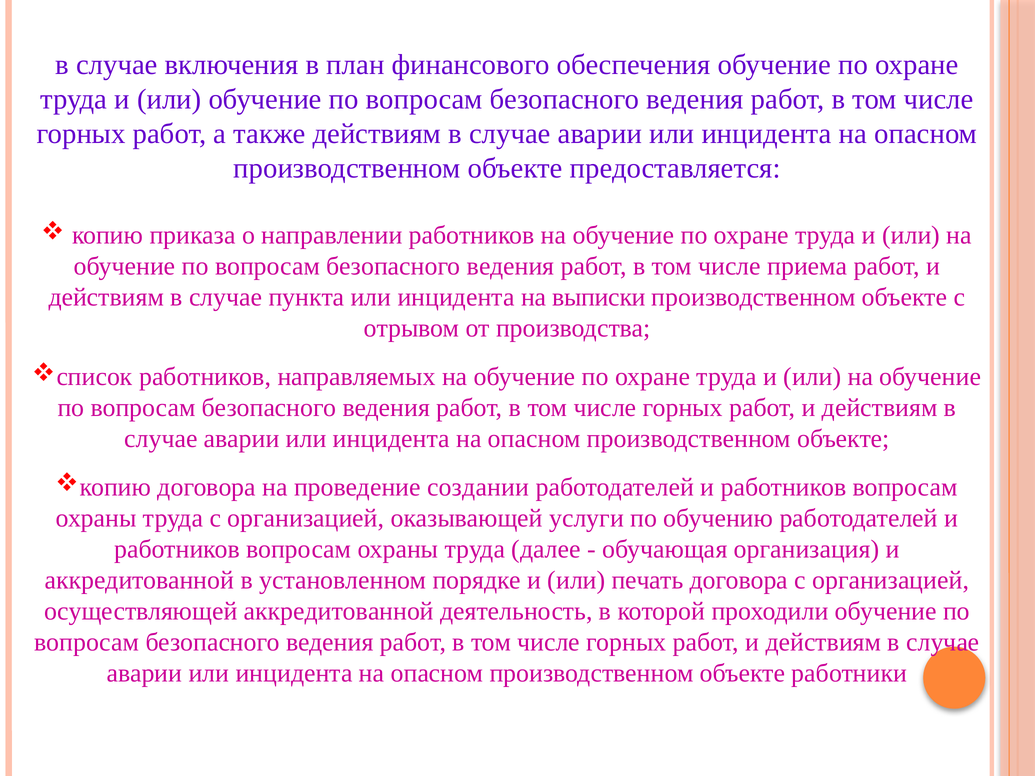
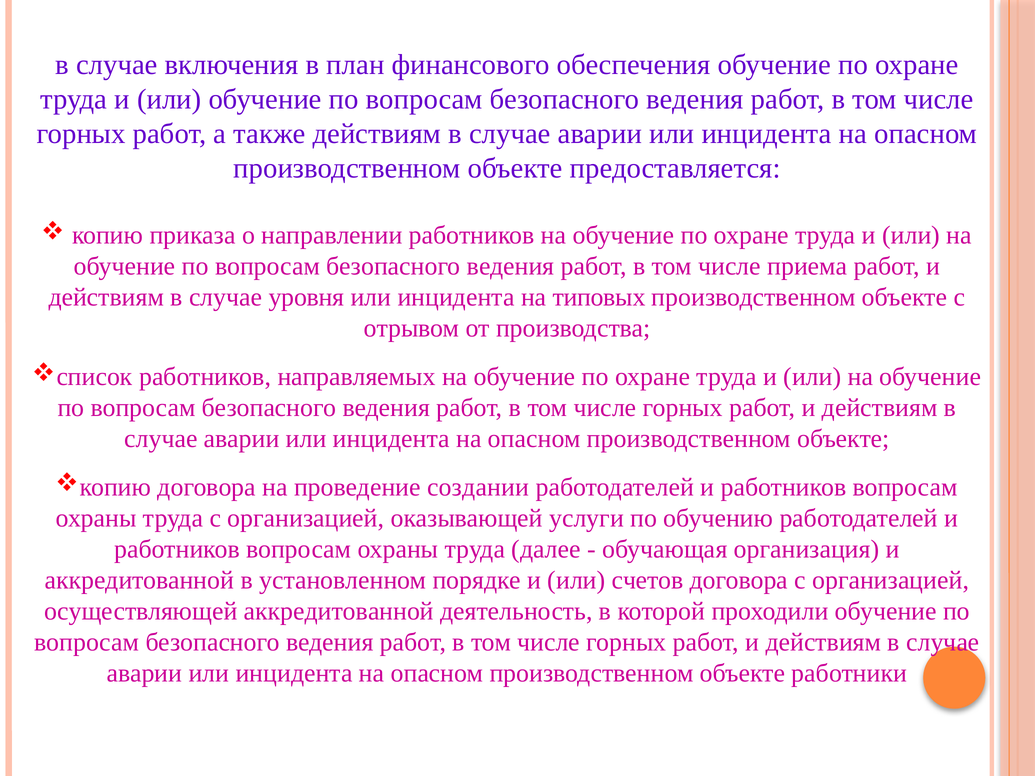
пункта: пункта -> уровня (307, 298)
выписки: выписки -> типовых (599, 298)
печать: печать -> счетов (647, 580)
